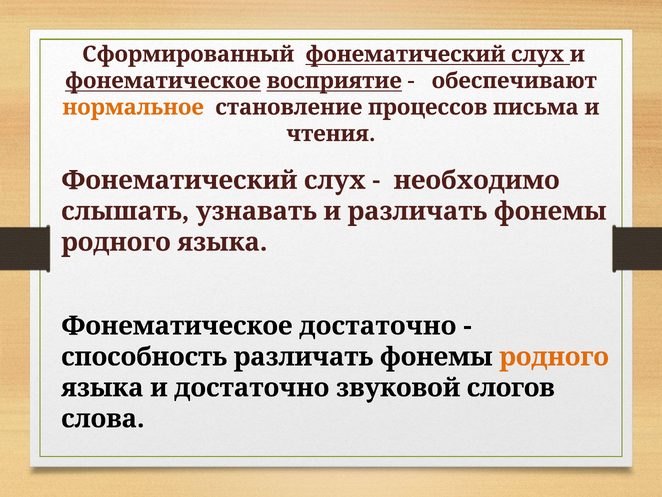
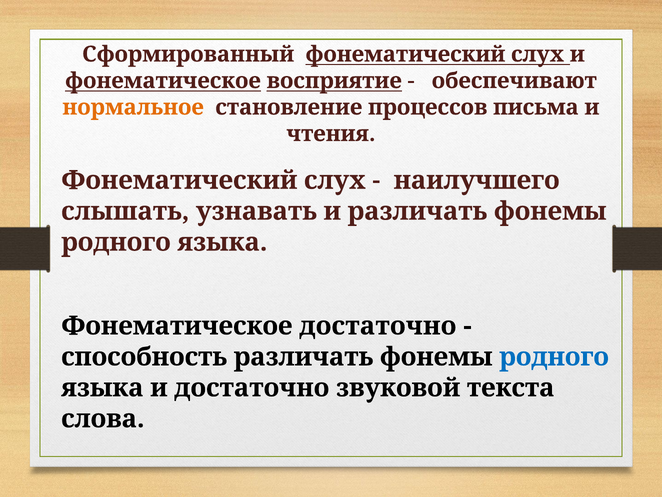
необходимо: необходимо -> наилучшего (477, 180)
родного colour: orange -> blue (554, 357)
слогов: слогов -> текста (511, 387)
